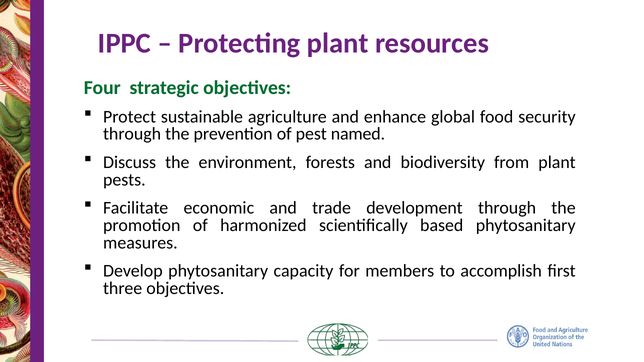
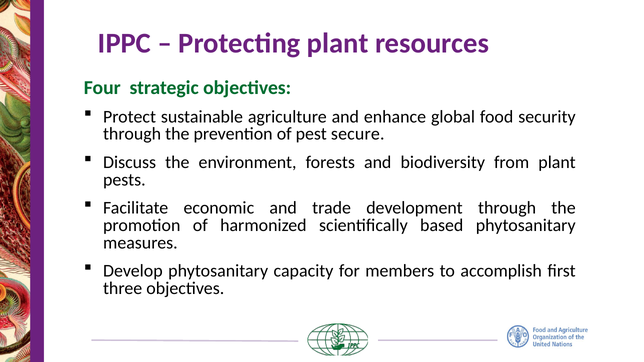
named: named -> secure (358, 134)
